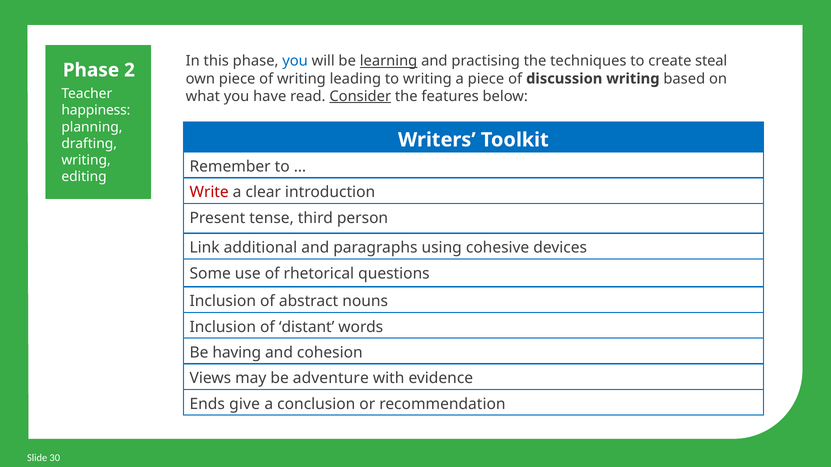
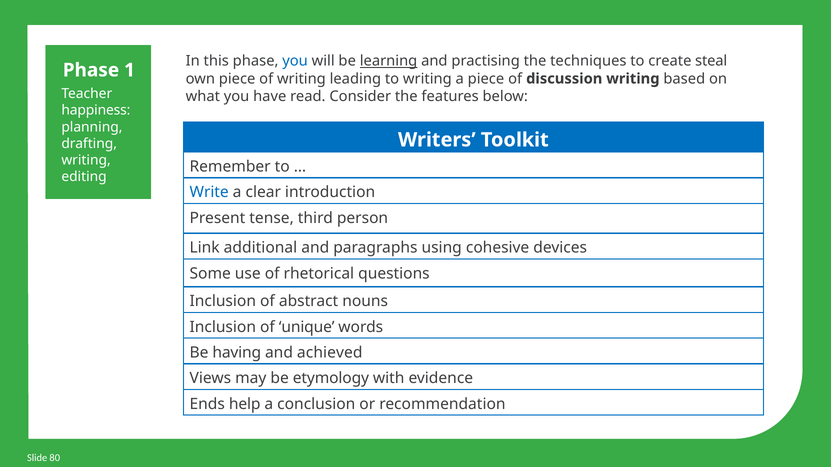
2: 2 -> 1 (129, 70)
Consider underline: present -> none (360, 96)
Write colour: red -> blue (209, 193)
distant: distant -> unique (307, 327)
cohesion: cohesion -> achieved (330, 353)
adventure: adventure -> etymology (331, 379)
give: give -> help (245, 404)
30: 30 -> 80 (55, 458)
